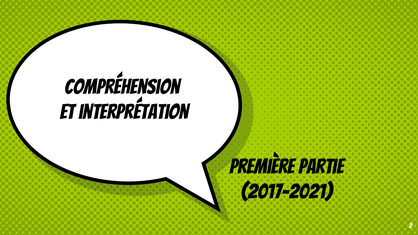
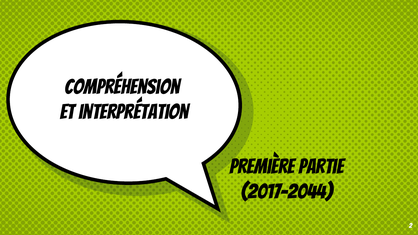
2017-2021: 2017-2021 -> 2017-2044 (287, 192)
